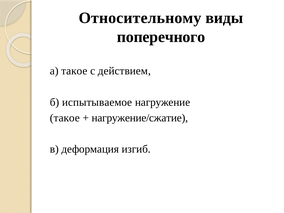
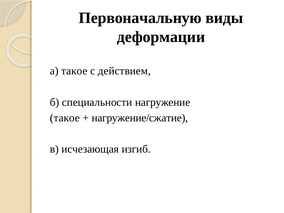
Относительному: Относительному -> Первоначальную (140, 18)
поперечного: поперечного -> деформации (161, 37)
испытываемое: испытываемое -> специальности (97, 102)
деформация: деформация -> исчезающая (90, 149)
